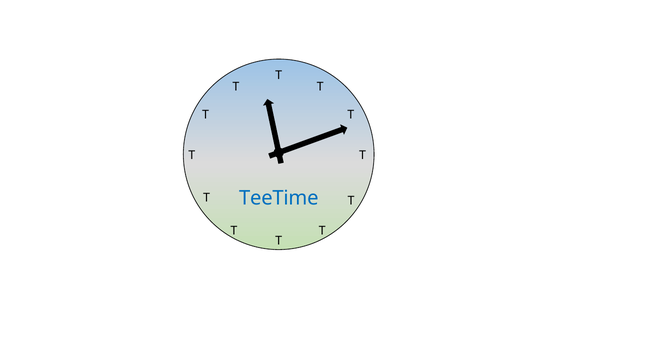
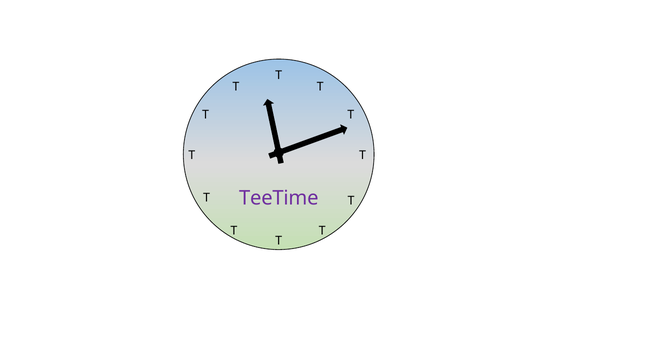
TeeTime colour: blue -> purple (279, 198)
